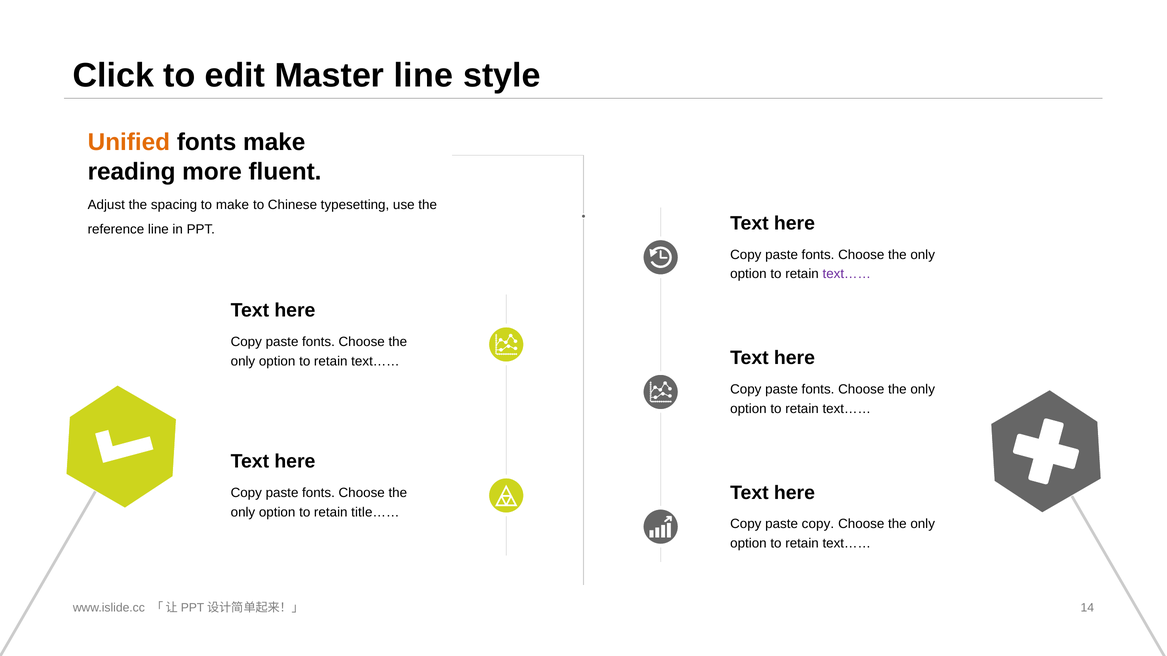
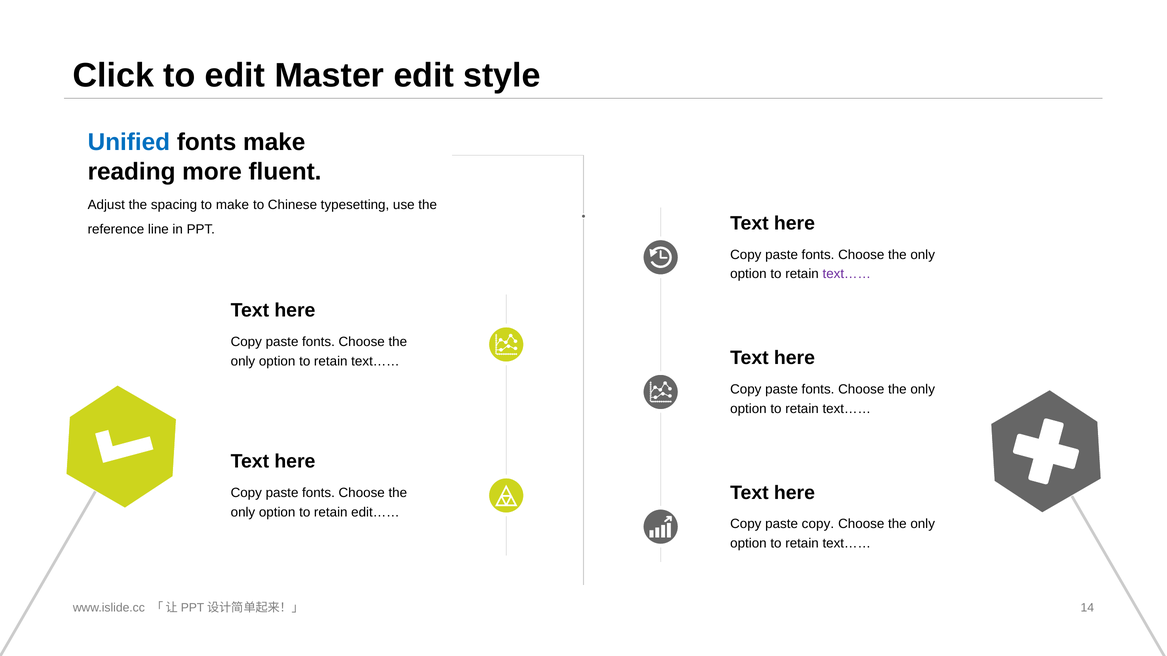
Master line: line -> edit (424, 75)
Unified colour: orange -> blue (129, 143)
title……: title…… -> edit…… (375, 512)
